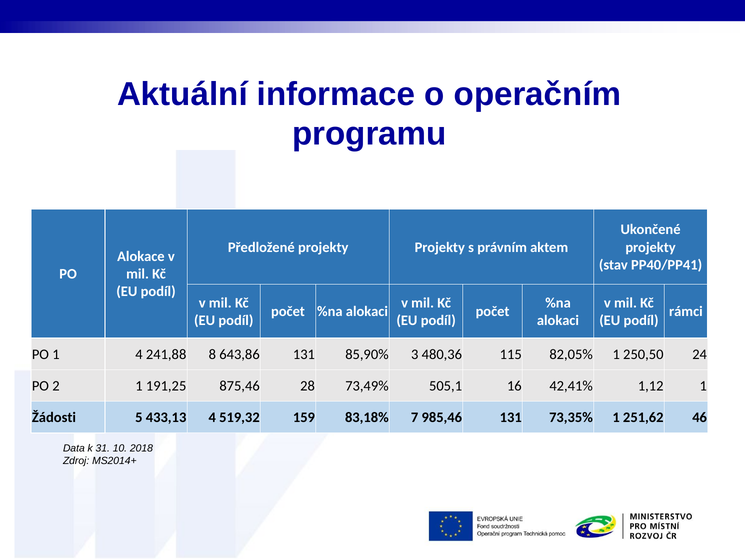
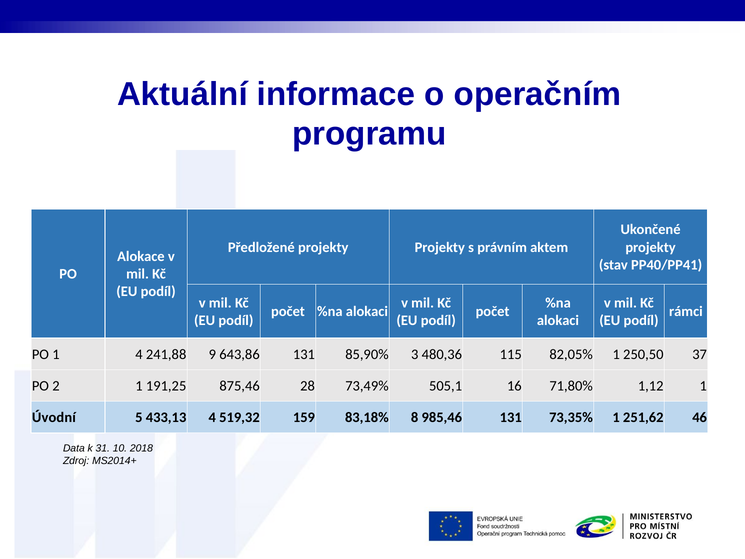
8: 8 -> 9 (212, 354)
24: 24 -> 37 (700, 354)
42,41%: 42,41% -> 71,80% (571, 386)
Žádosti: Žádosti -> Úvodní (54, 417)
7: 7 -> 8 (415, 417)
